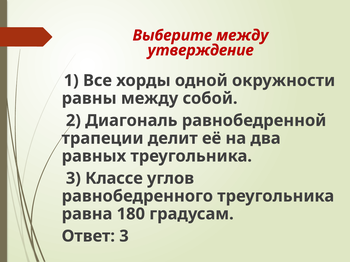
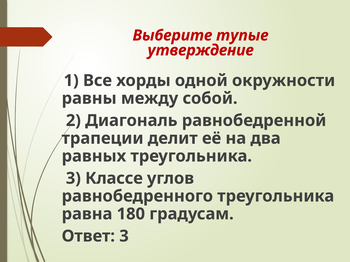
Выберите между: между -> тупые (242, 35)
